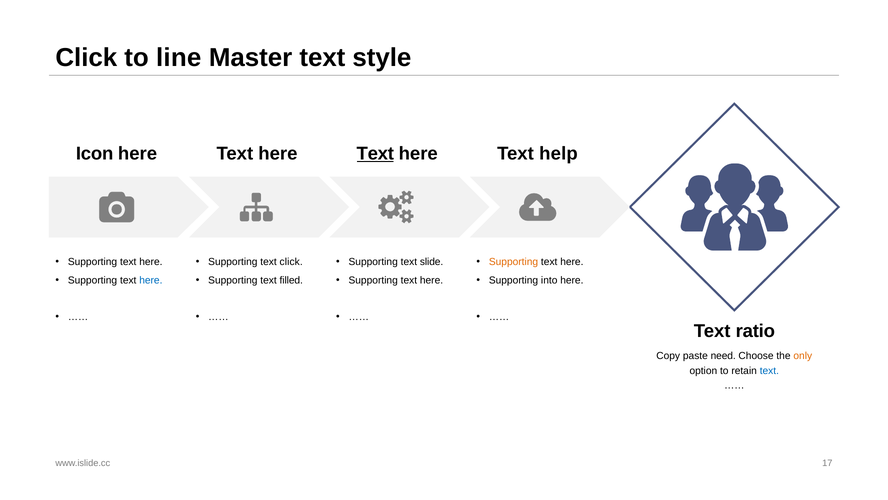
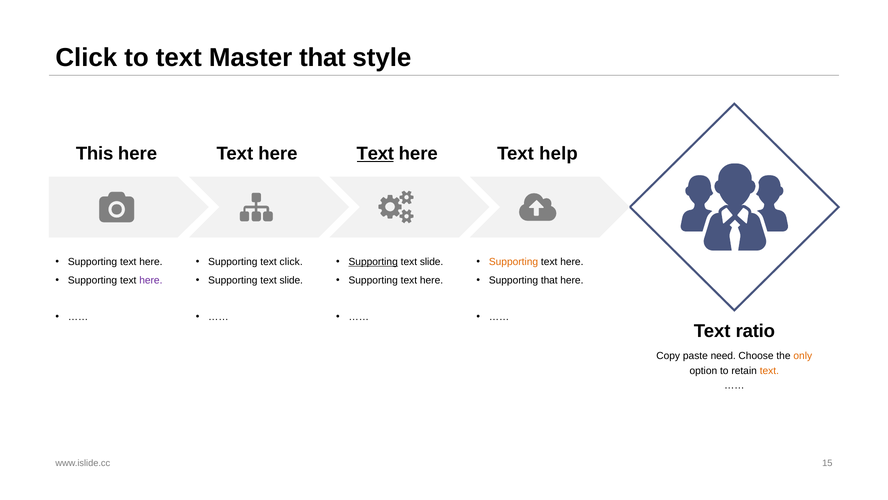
to line: line -> text (179, 57)
Master text: text -> that (323, 57)
Icon: Icon -> This (95, 153)
Supporting underline: none -> present (373, 262)
here colour: blue -> purple (151, 280)
filled: filled -> slide (291, 280)
Supporting into: into -> that (549, 280)
text colour: blue -> orange (769, 370)
17: 17 -> 15 (827, 463)
